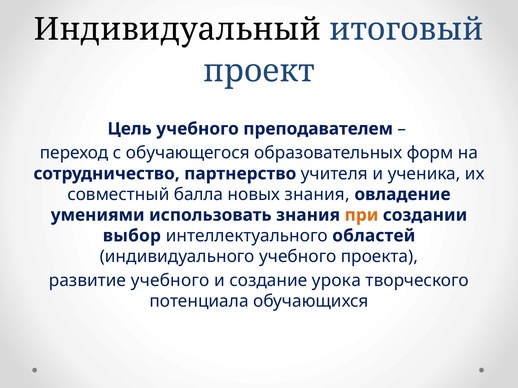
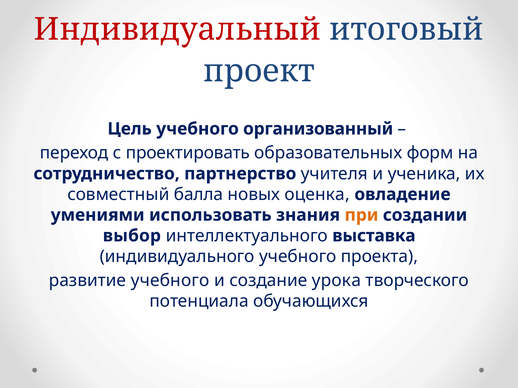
Индивидуальный colour: black -> red (177, 30)
преподавателем: преподавателем -> организованный (318, 129)
обучающегося: обучающегося -> проектировать (188, 153)
новых знания: знания -> оценка (317, 195)
областей: областей -> выставка (374, 236)
